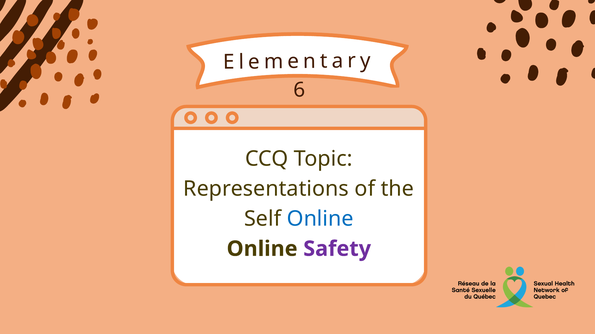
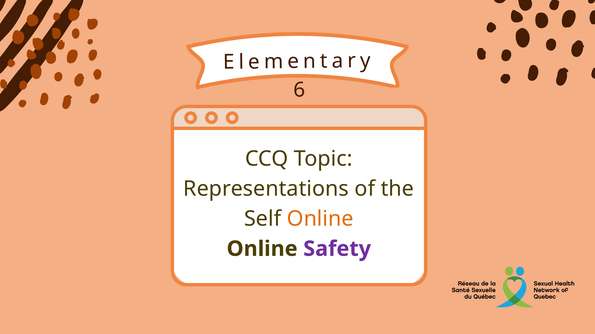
Online colour: blue -> orange (320, 219)
